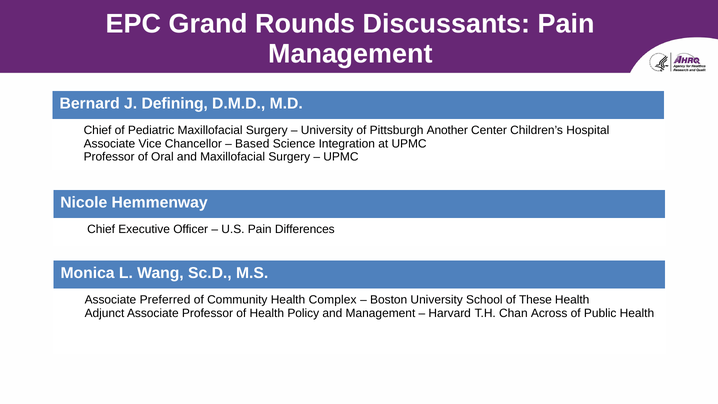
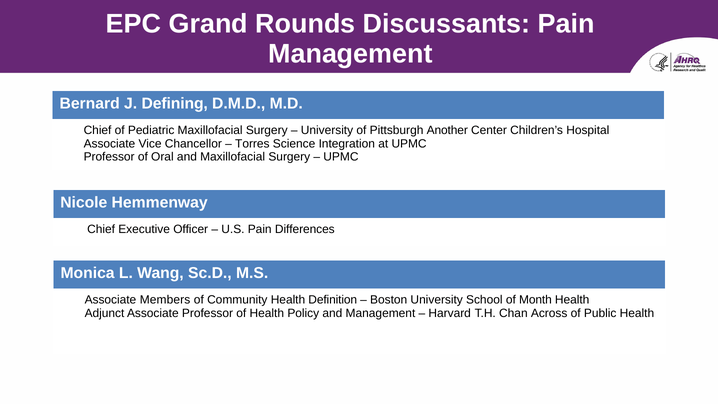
Based: Based -> Torres (252, 144)
Preferred: Preferred -> Members (165, 300)
Complex: Complex -> Definition (333, 300)
These: These -> Month (535, 300)
